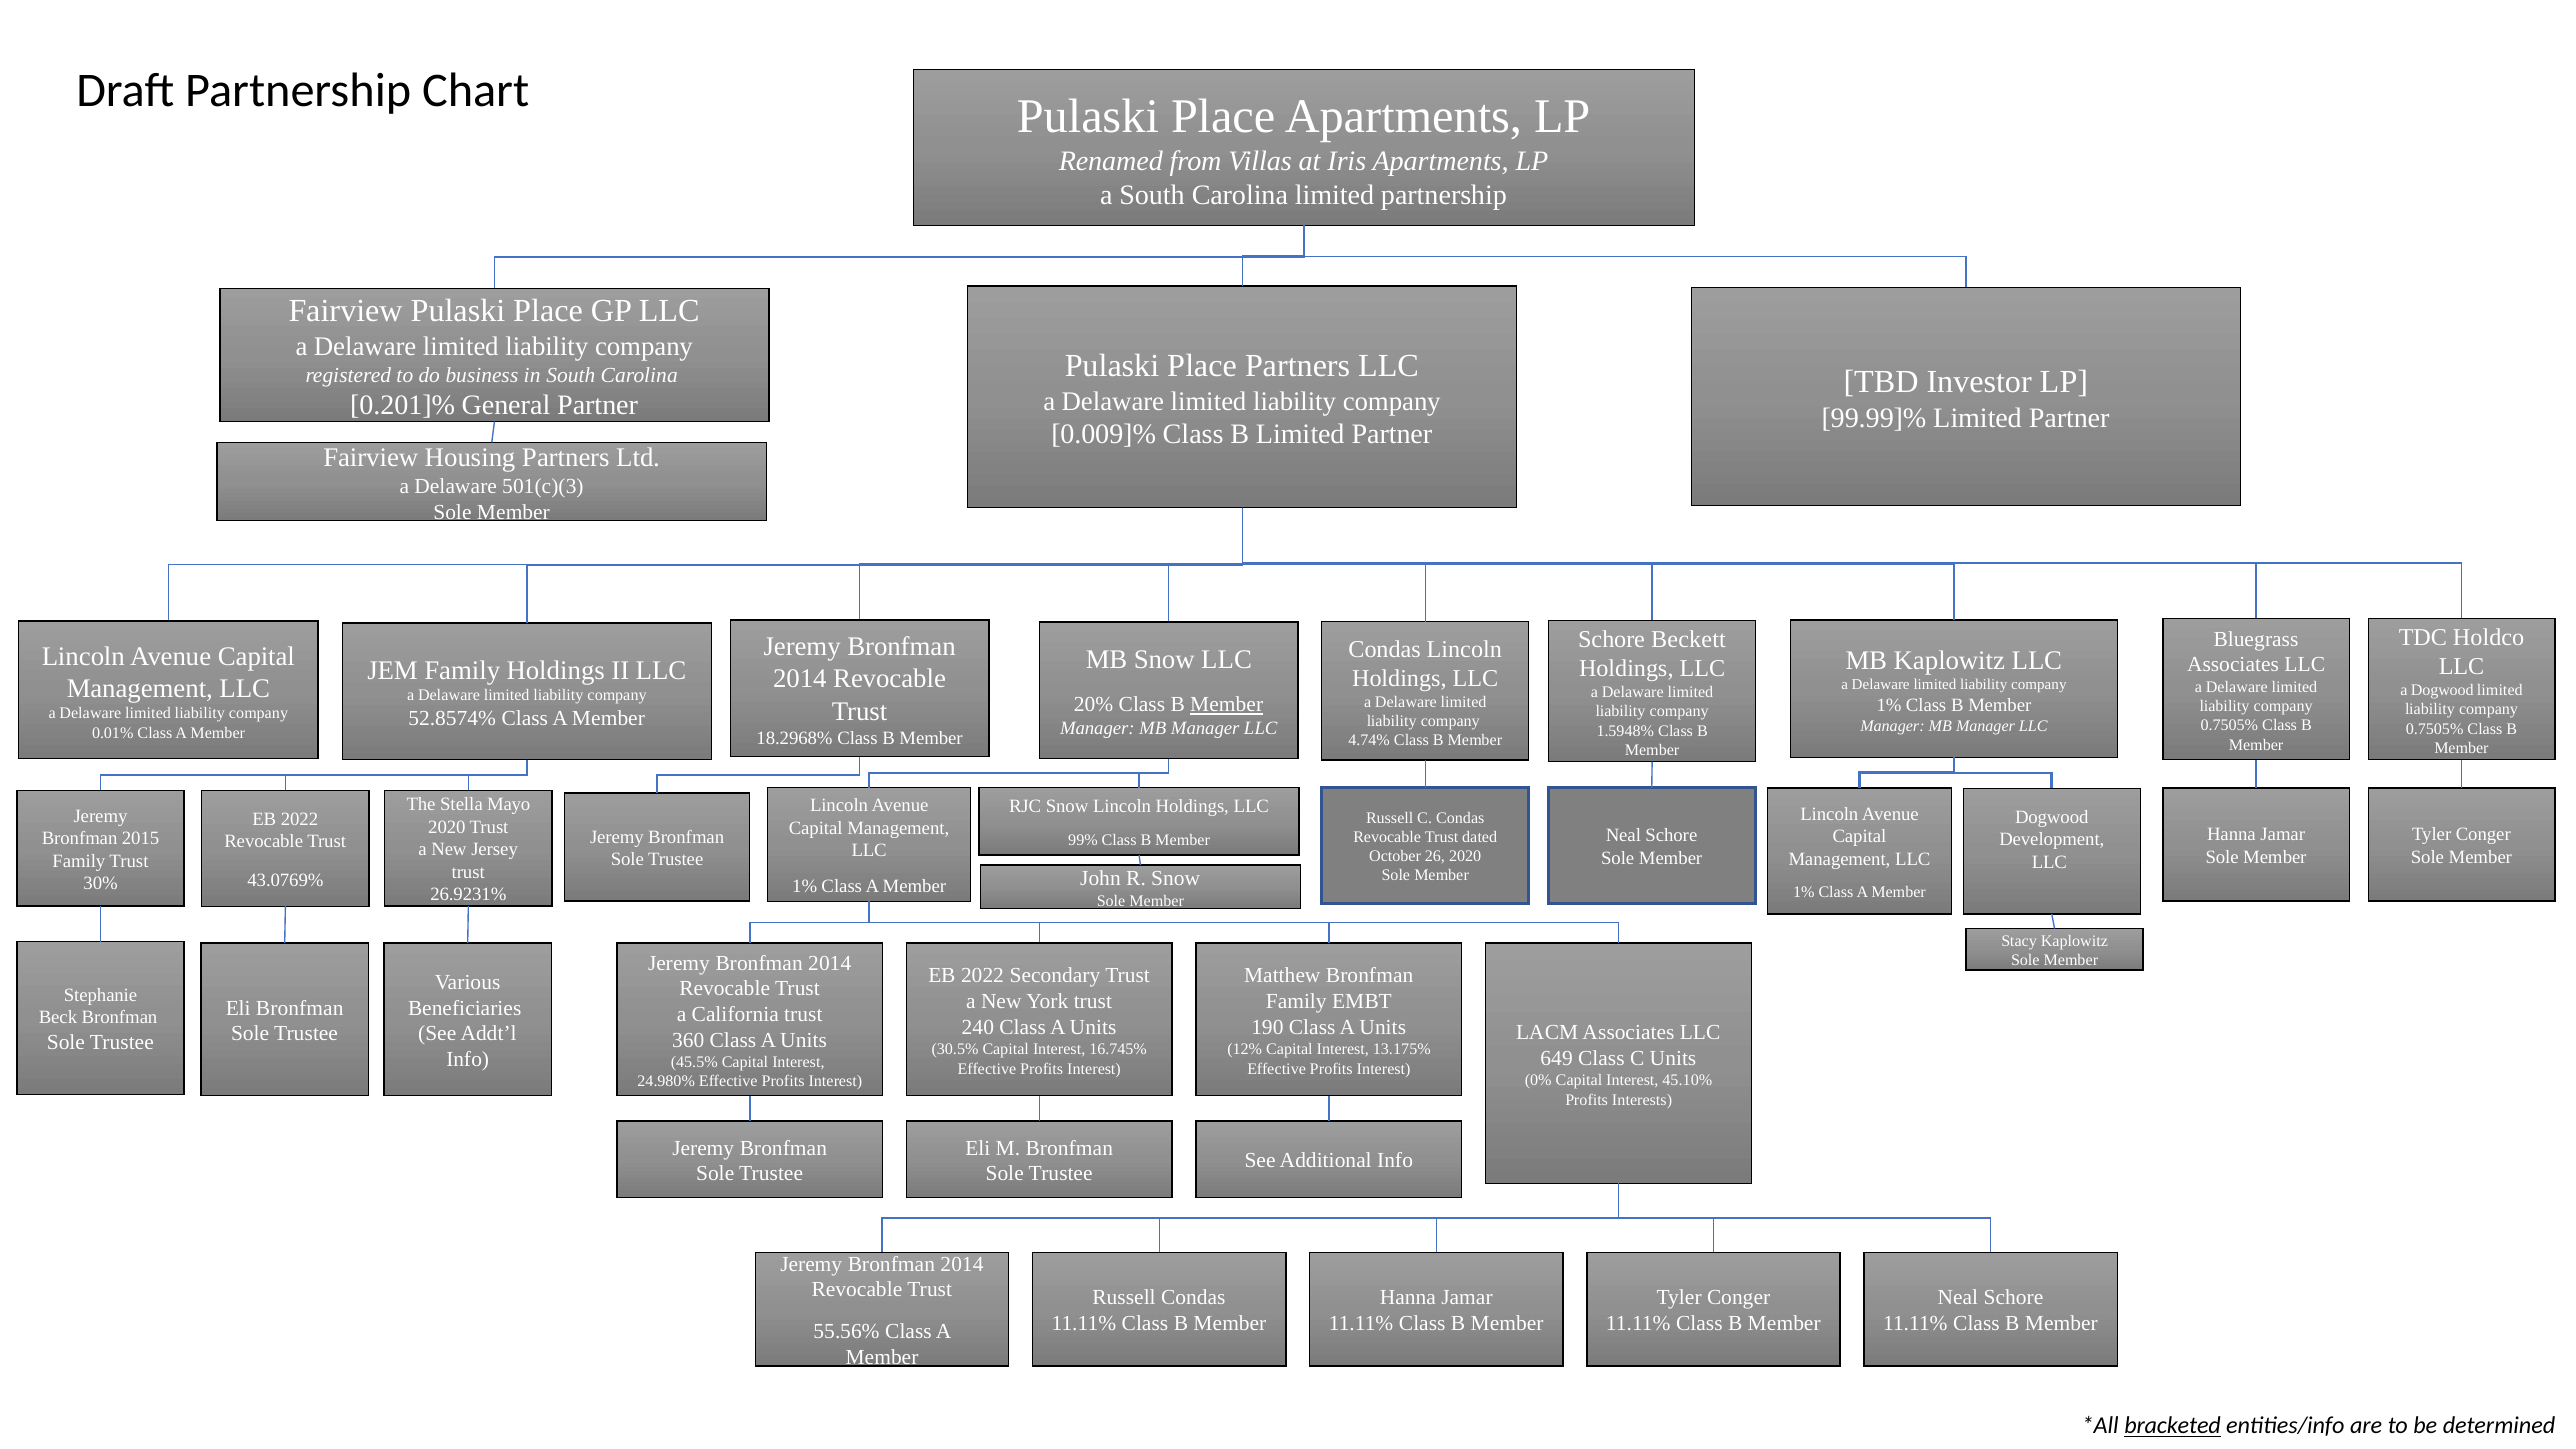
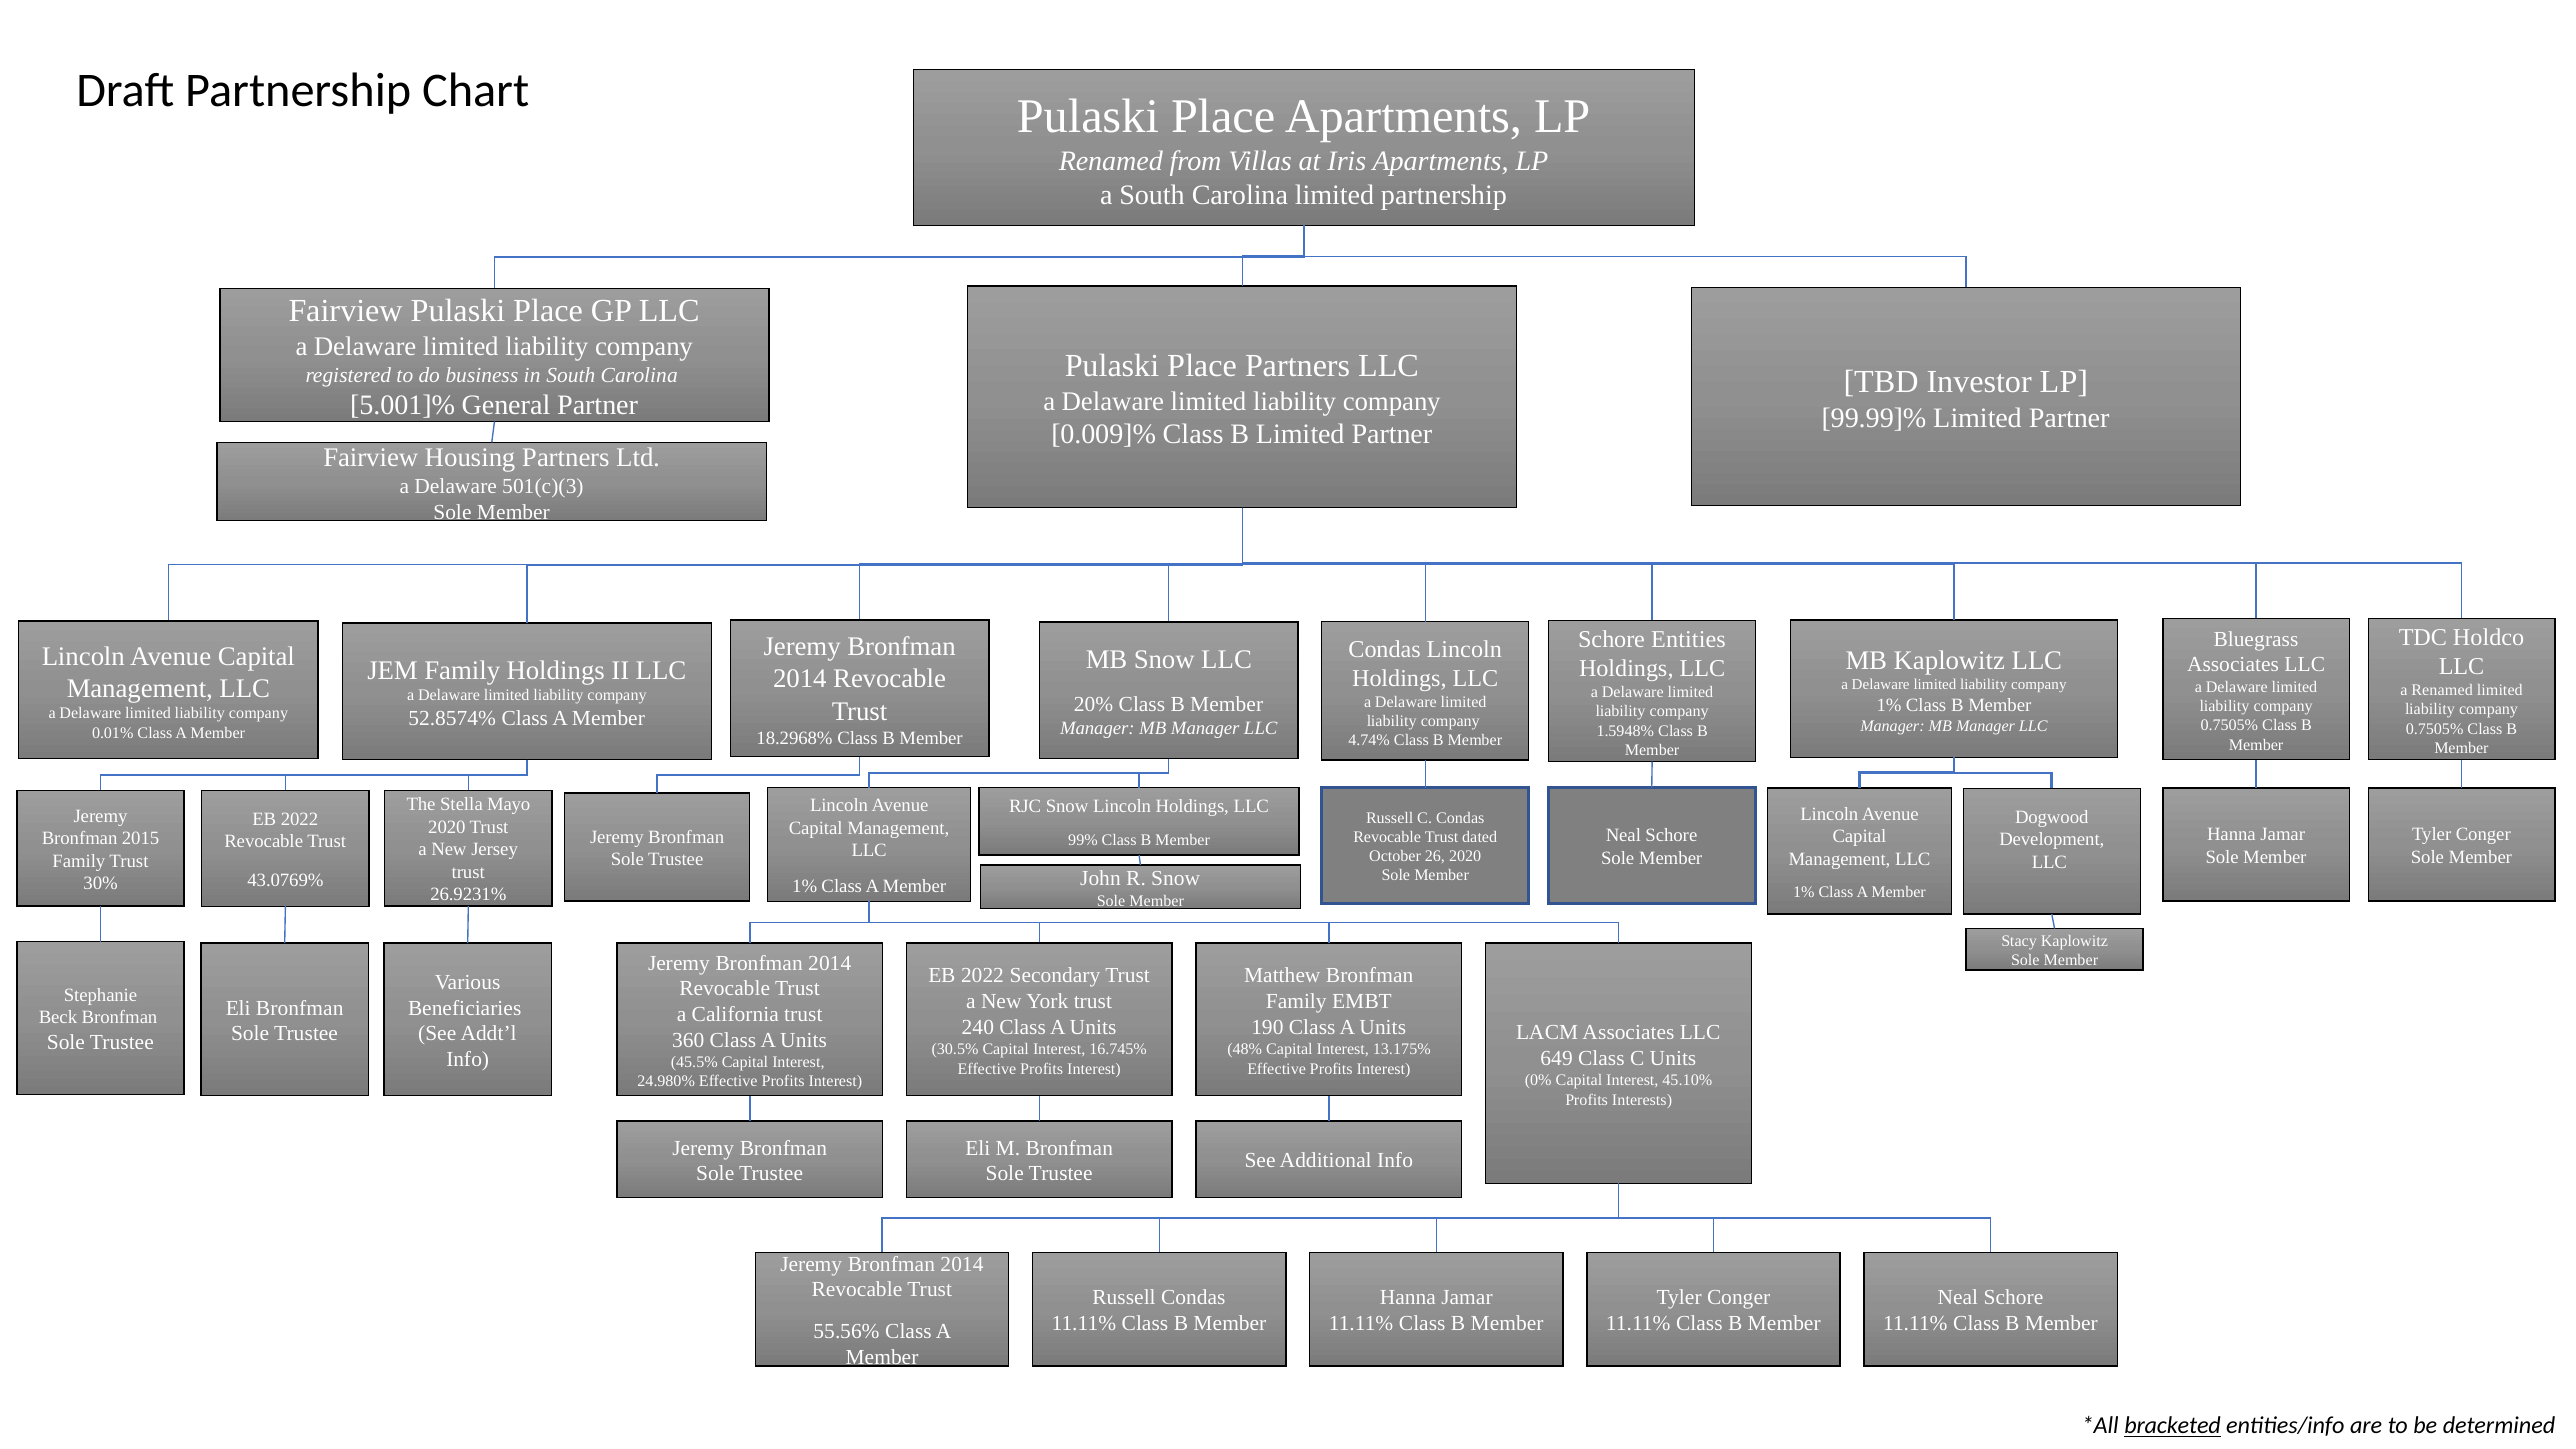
0.201]%: 0.201]% -> 5.001]% (403, 405)
Beckett: Beckett -> Entities (1689, 639)
a Dogwood: Dogwood -> Renamed (2442, 690)
Member underline: present -> none (1227, 705)
12%: 12% -> 48% (1245, 1049)
